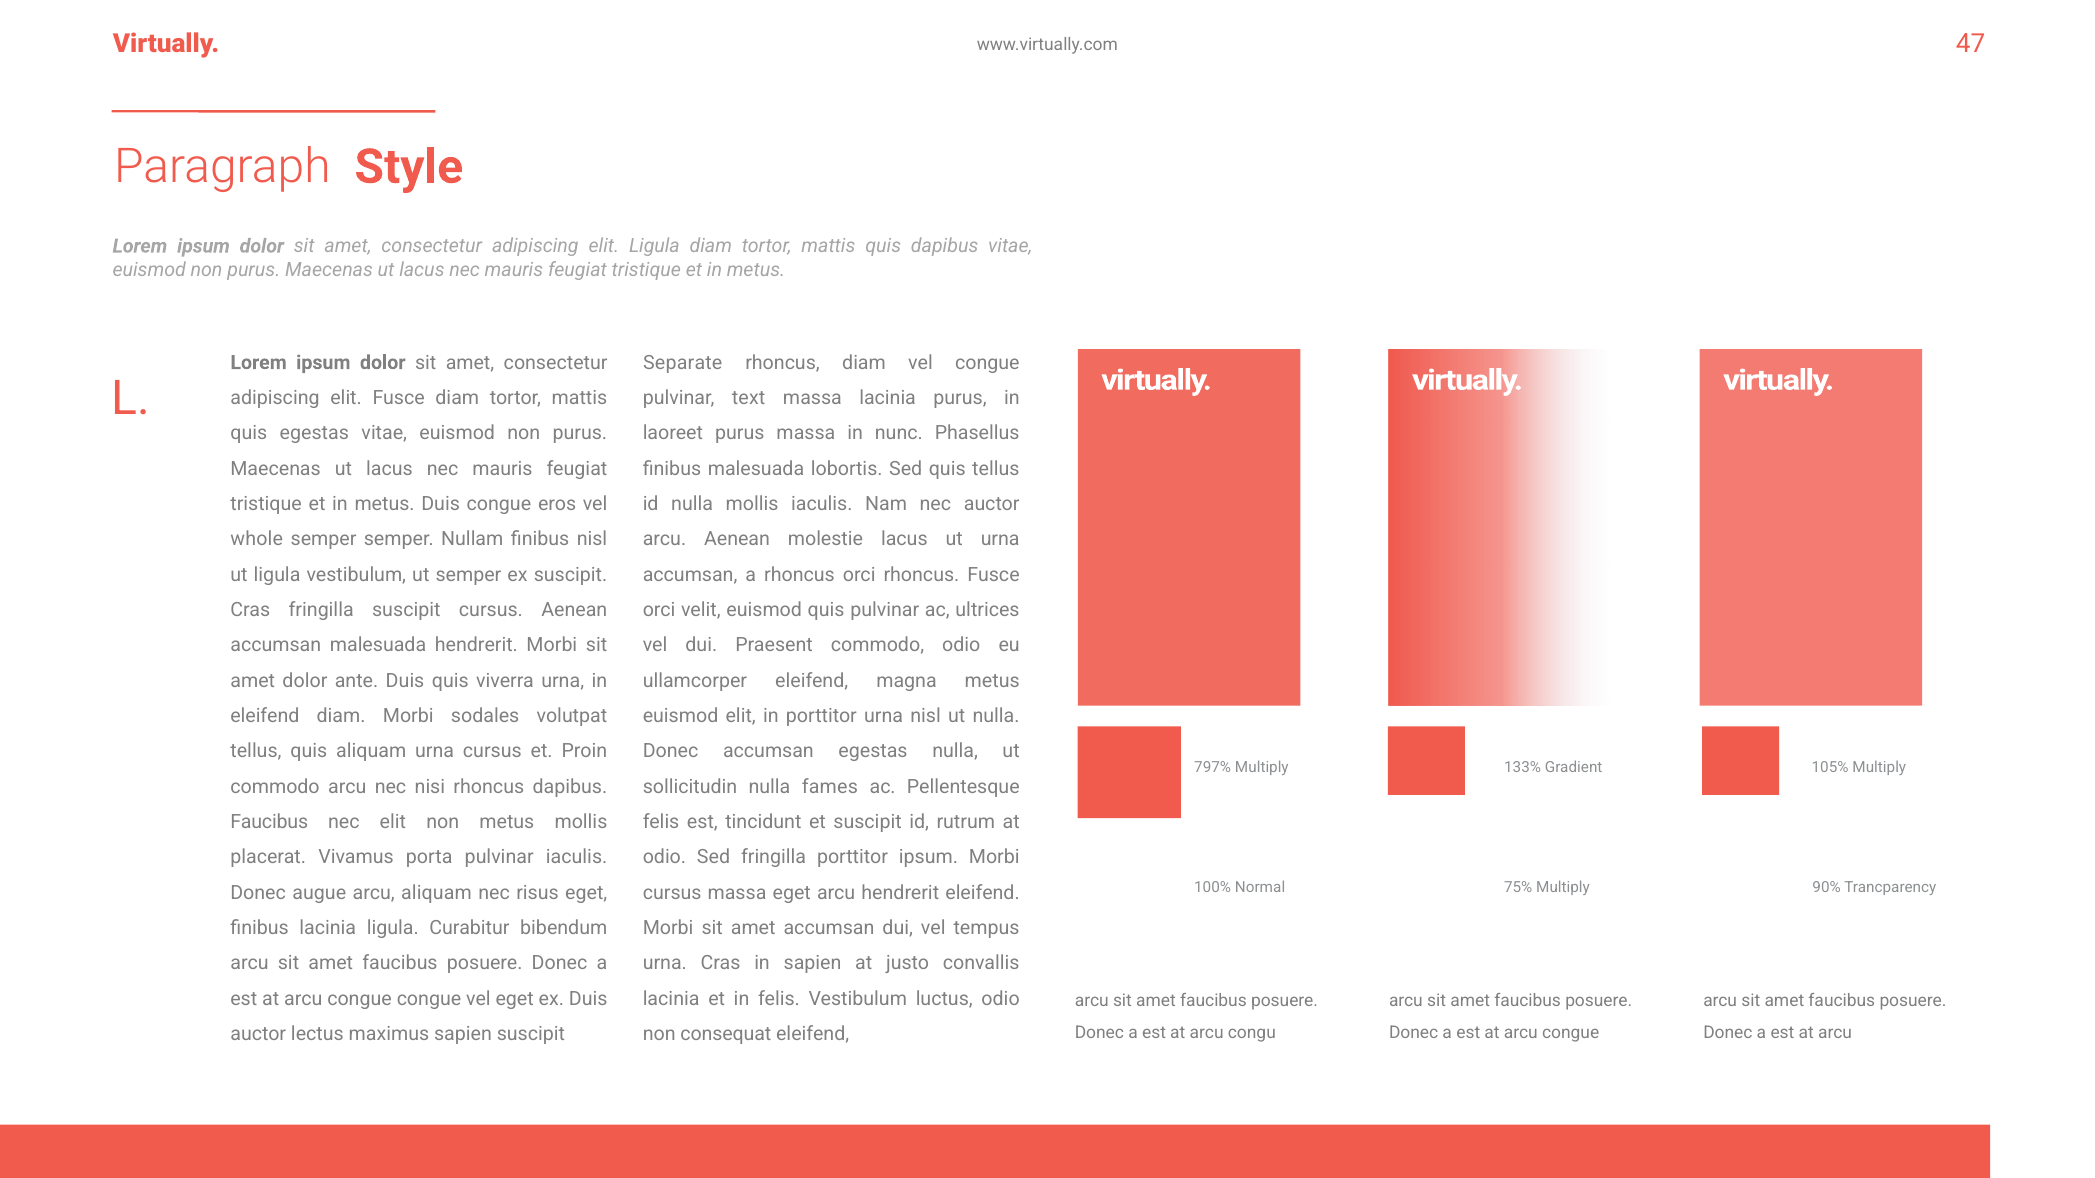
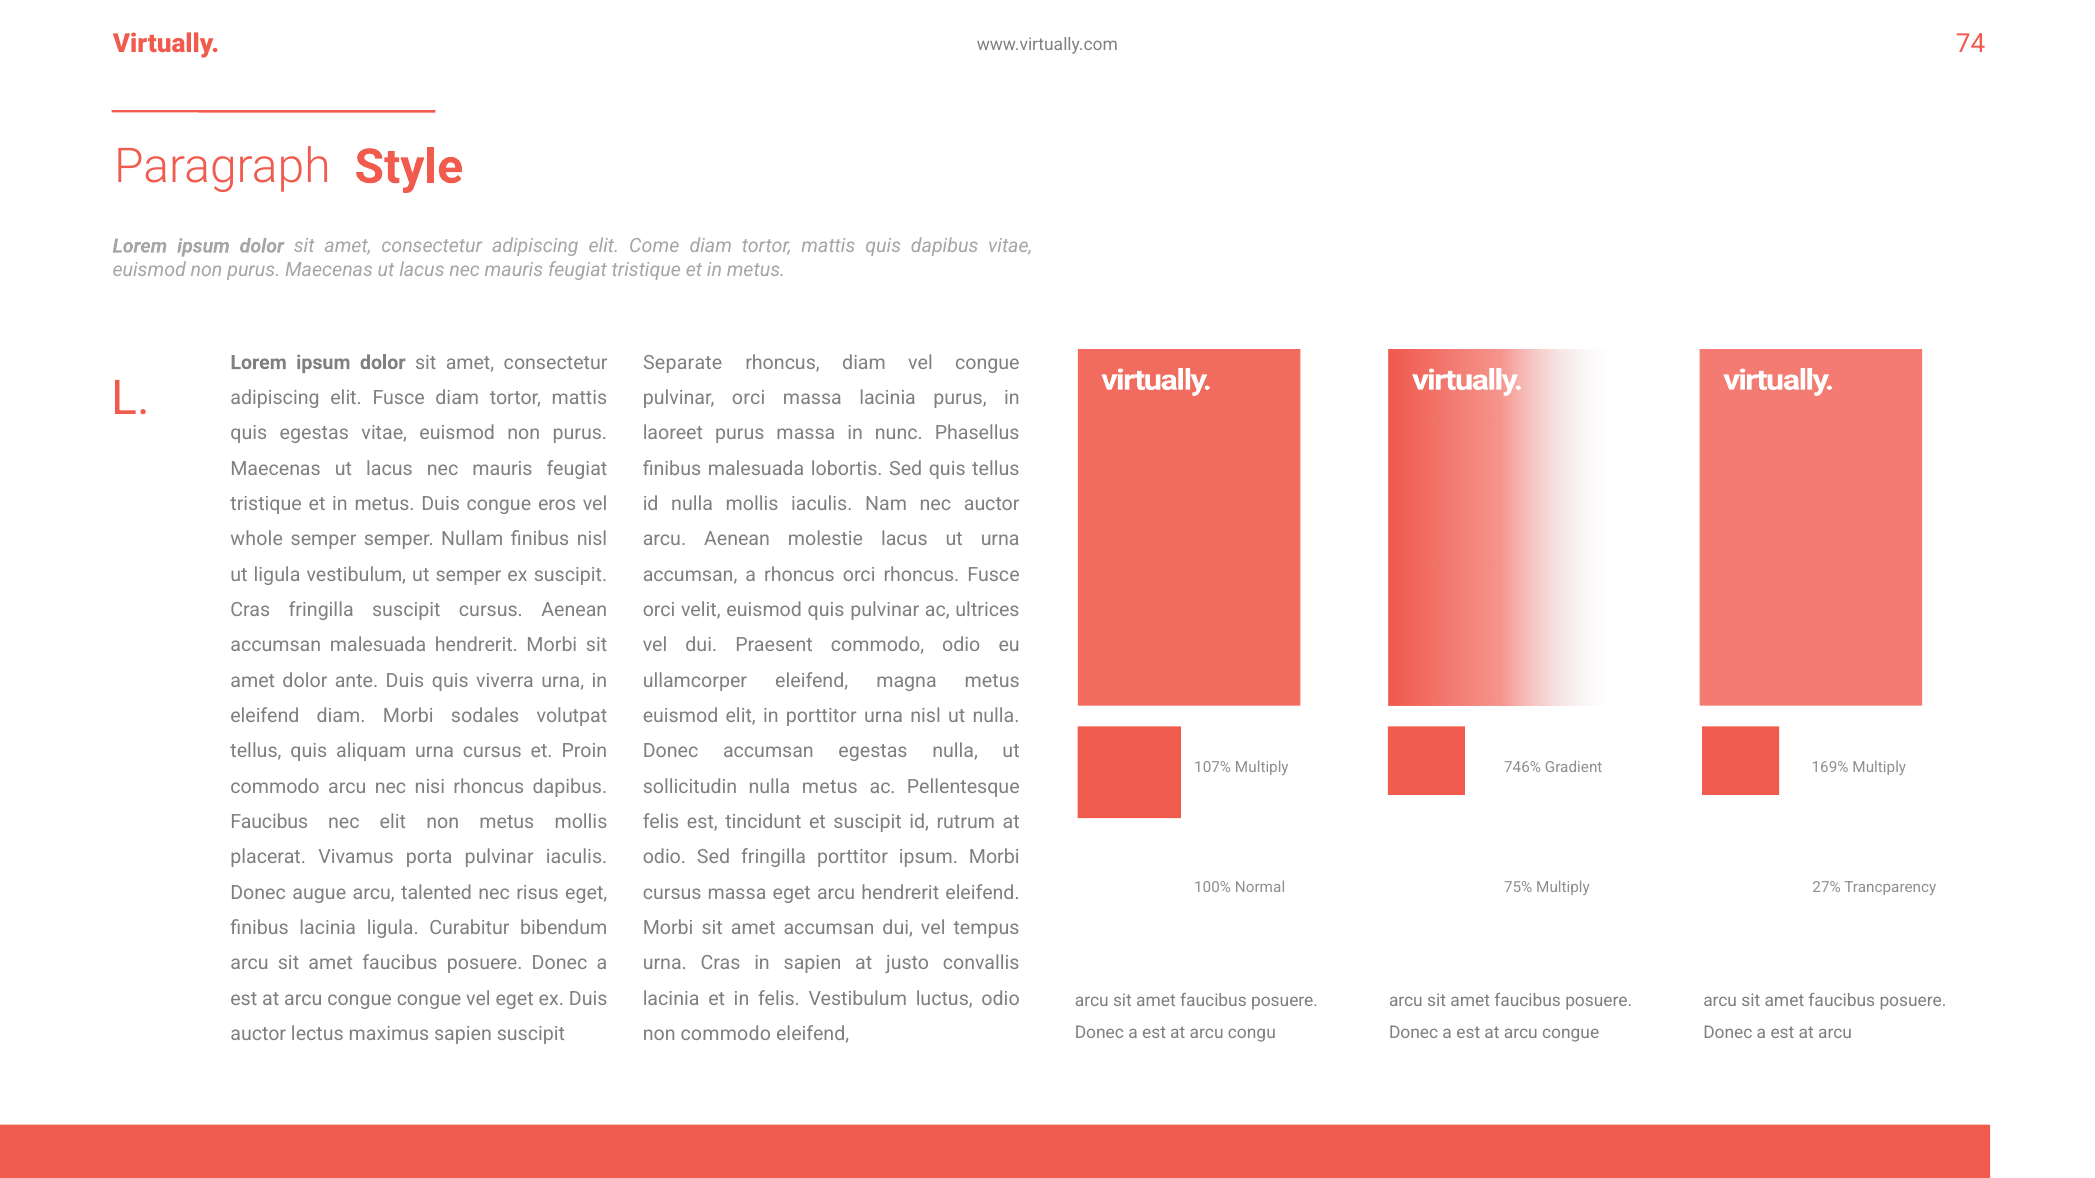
47: 47 -> 74 (1971, 44)
elit Ligula: Ligula -> Come (654, 246)
pulvinar text: text -> orci (749, 398)
797%: 797% -> 107% (1213, 768)
133%: 133% -> 746% (1523, 768)
105%: 105% -> 169% (1830, 768)
nulla fames: fames -> metus (830, 787)
90%: 90% -> 27% (1827, 887)
arcu aliquam: aliquam -> talented (437, 893)
non consequat: consequat -> commodo (726, 1034)
